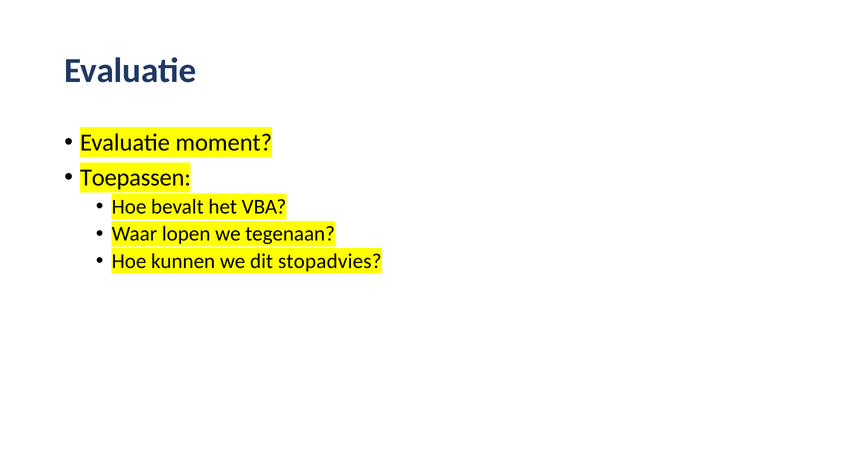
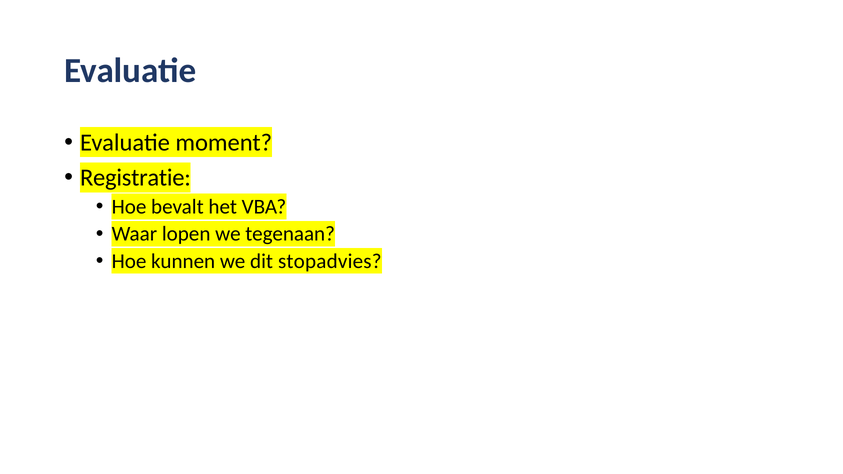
Toepassen: Toepassen -> Registratie (135, 178)
